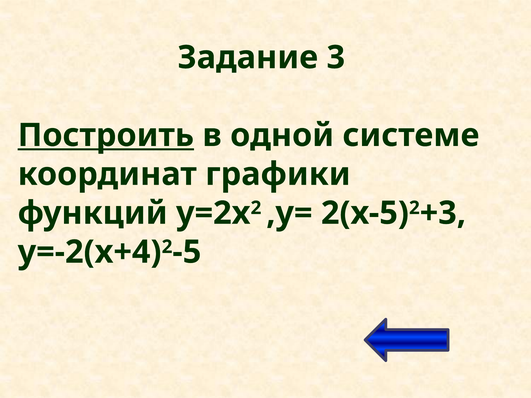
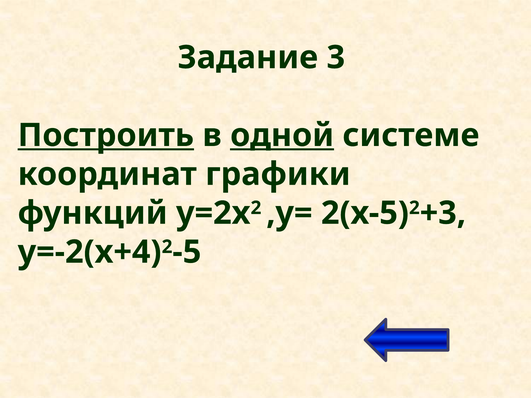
одной underline: none -> present (282, 135)
